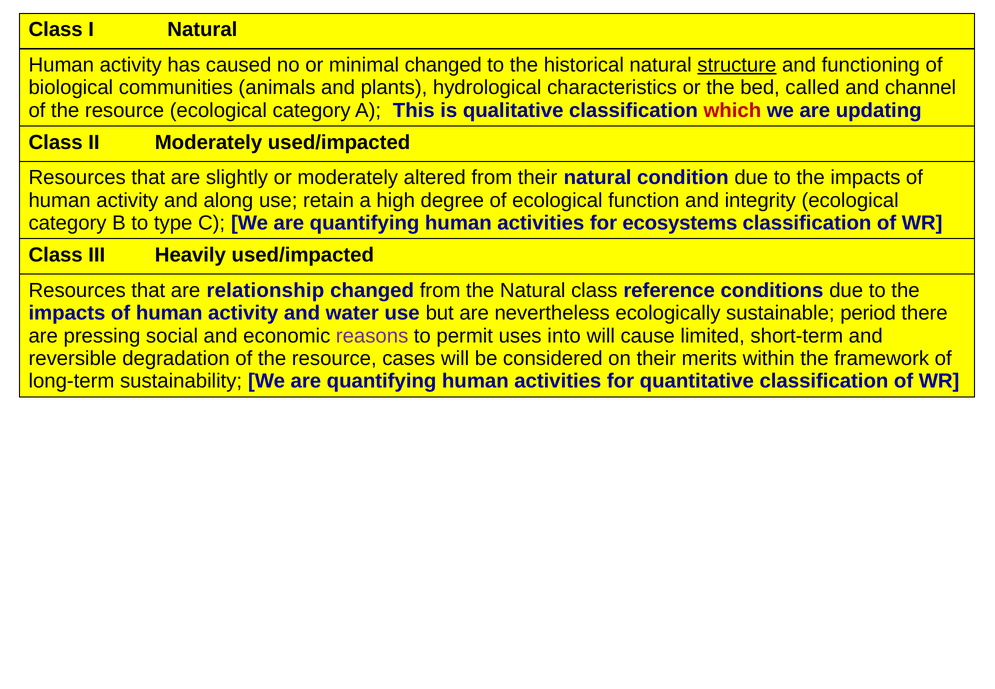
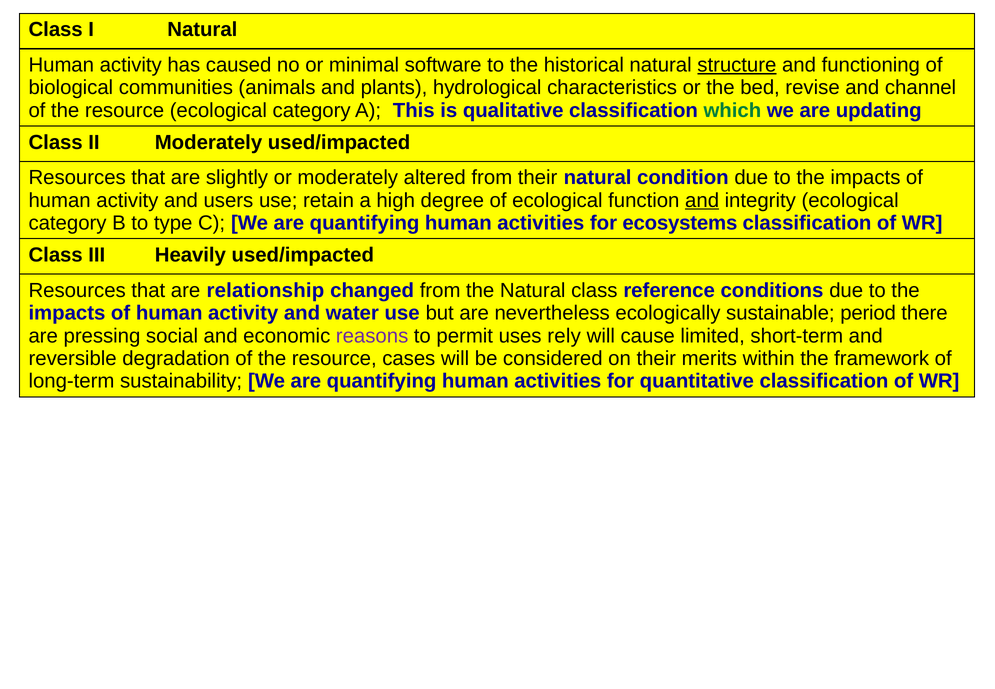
minimal changed: changed -> software (443, 65)
called: called -> revise (813, 88)
which colour: red -> green (732, 110)
along: along -> users (228, 200)
and underline: none -> present (702, 200)
into: into -> rely (564, 336)
